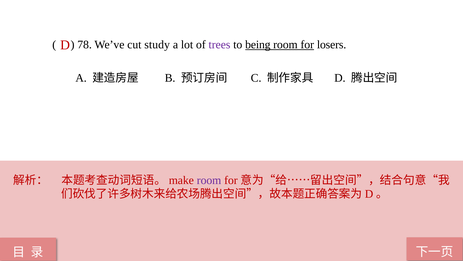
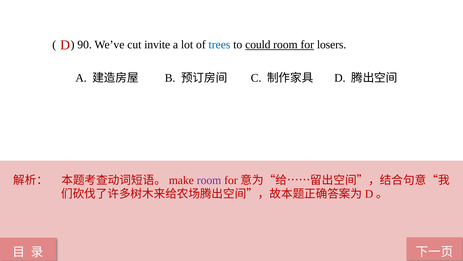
78: 78 -> 90 (85, 45)
study: study -> invite (157, 45)
trees colour: purple -> blue (219, 45)
being: being -> could (258, 45)
